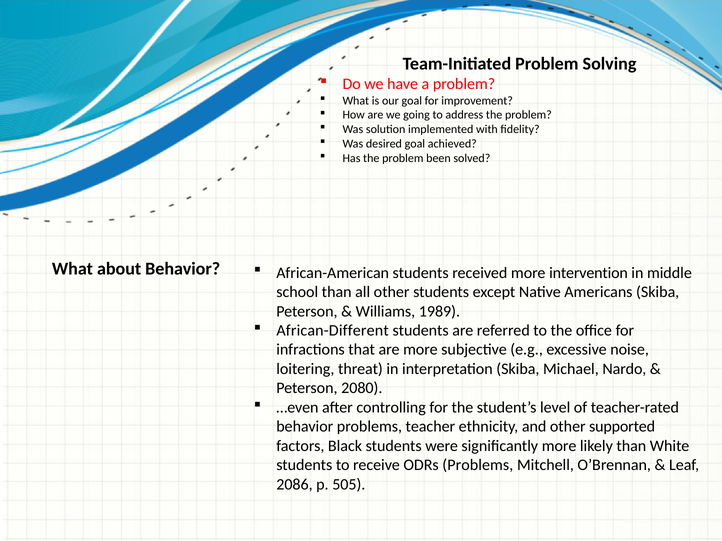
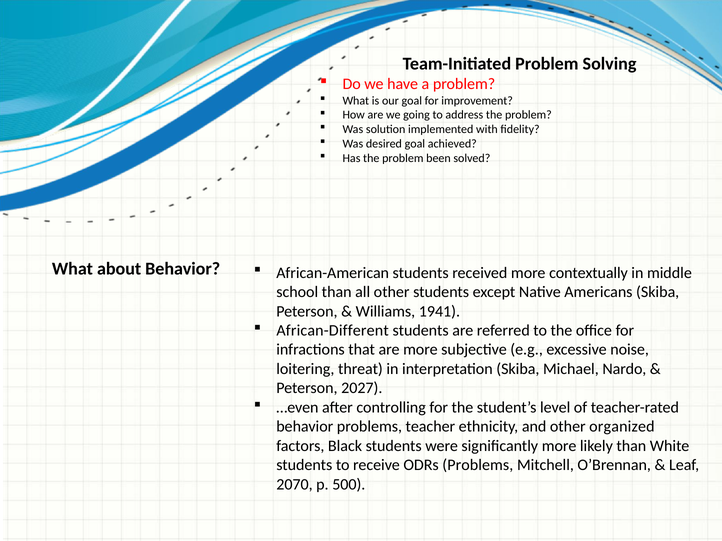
intervention: intervention -> contextually (588, 273)
1989: 1989 -> 1941 (439, 312)
2080: 2080 -> 2027 (362, 389)
supported: supported -> organized (622, 427)
2086: 2086 -> 2070 (294, 485)
505: 505 -> 500 (349, 485)
